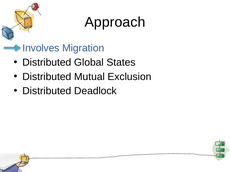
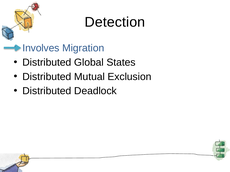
Approach: Approach -> Detection (115, 22)
